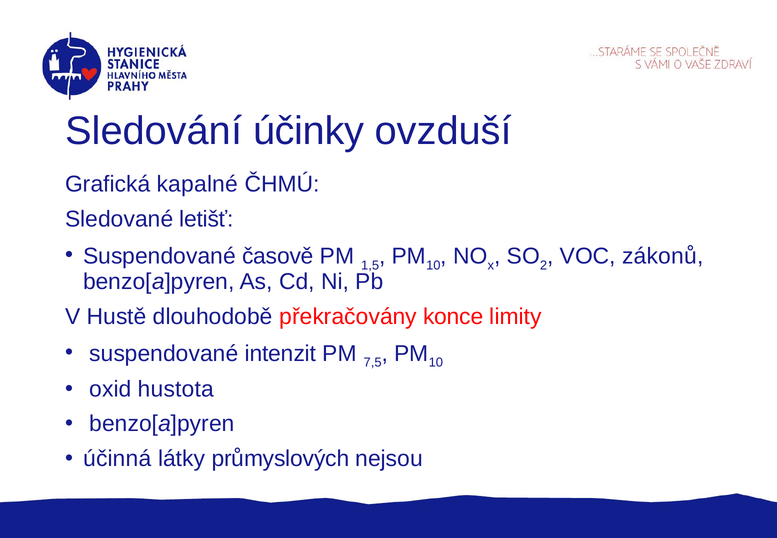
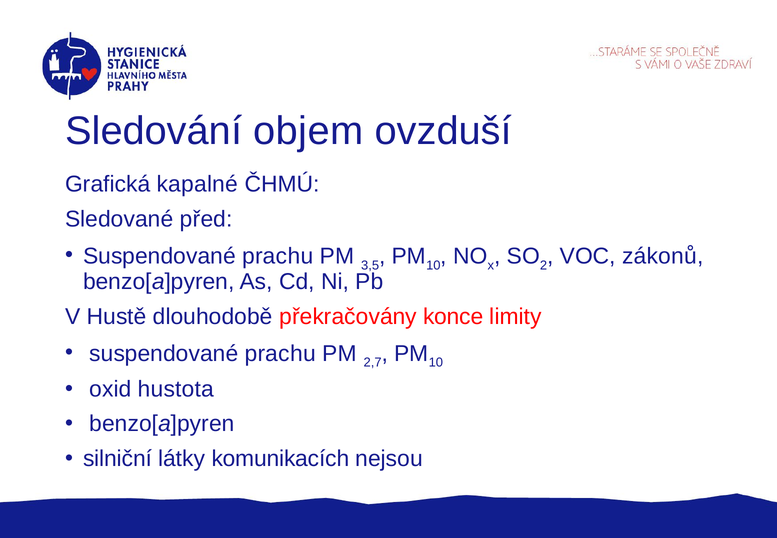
účinky: účinky -> objem (308, 131)
letišť: letišť -> před (206, 219)
časově: časově -> prachu (278, 256)
1,5: 1,5 -> 3,5 (370, 265)
intenzit: intenzit -> prachu (280, 354)
7,5: 7,5 -> 2,7 (373, 363)
účinná: účinná -> silniční (118, 458)
průmyslových: průmyslových -> komunikacích (280, 458)
